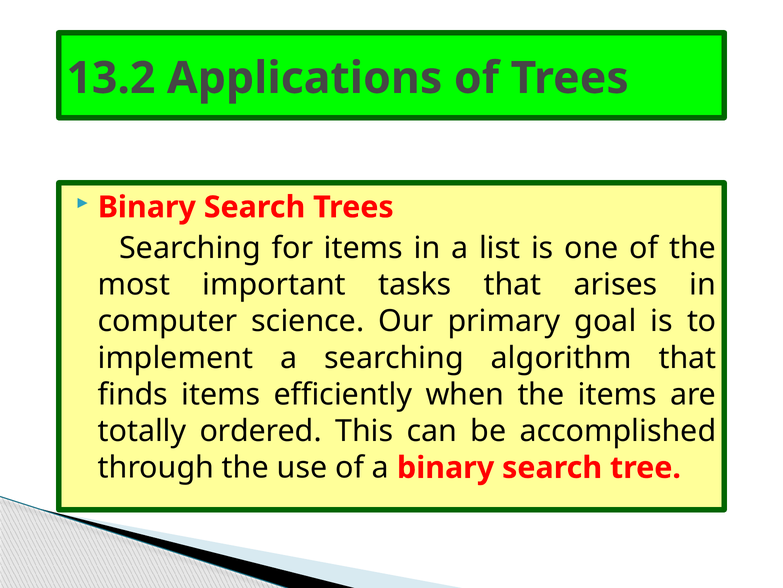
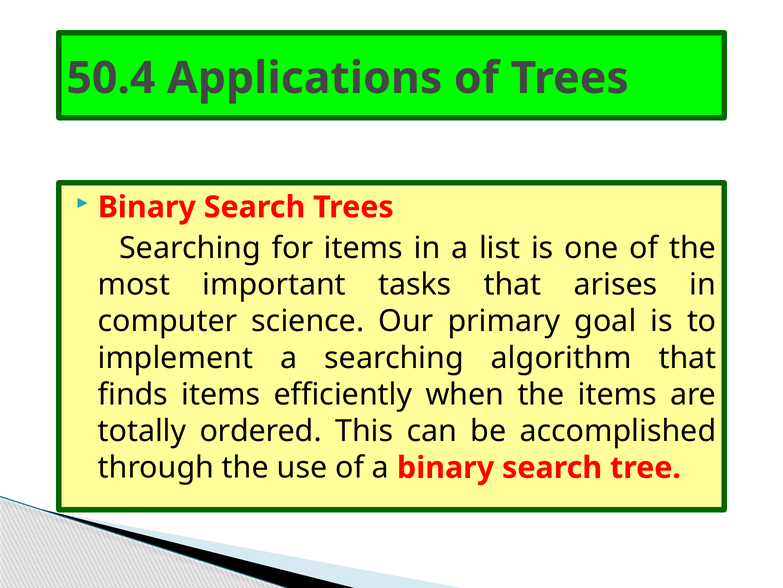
13.2: 13.2 -> 50.4 (111, 78)
